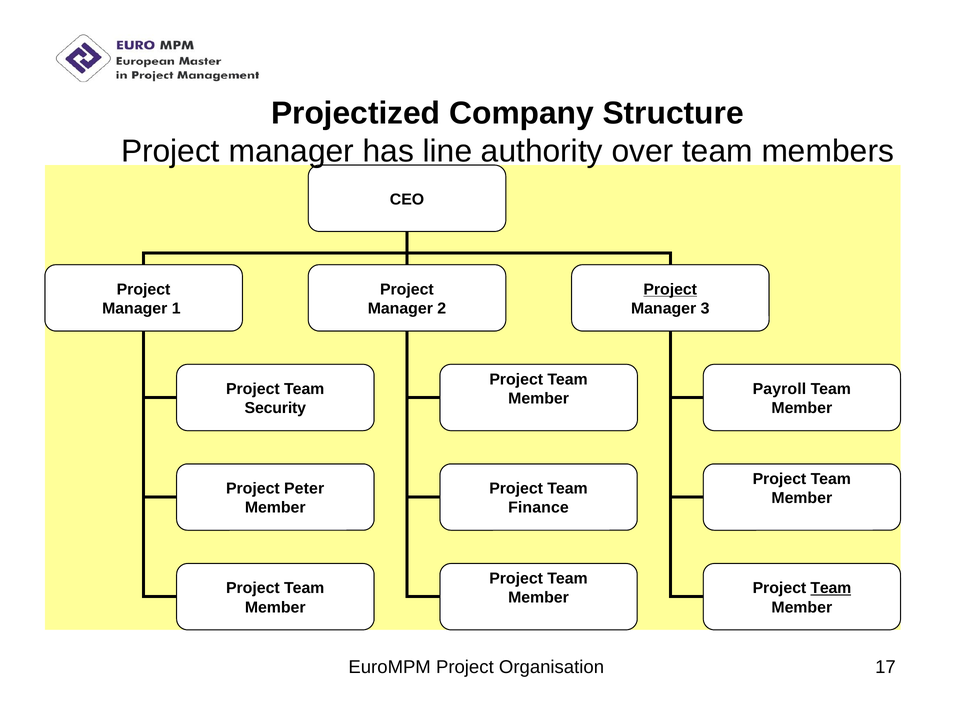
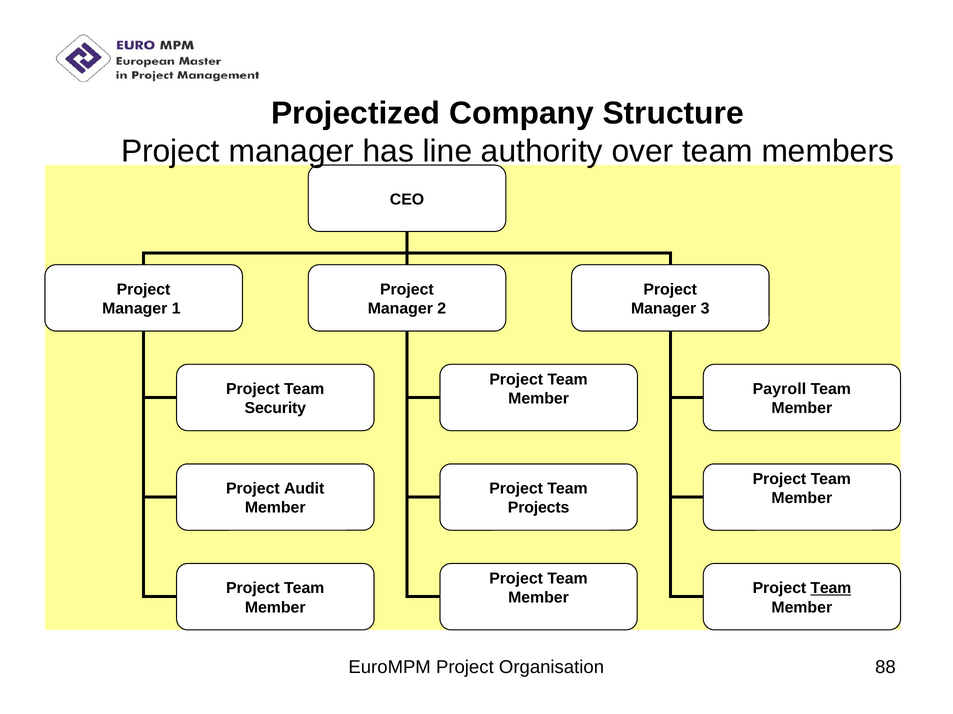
Project underline: present -> none (670, 290)
Peter: Peter -> Audit (304, 489)
Finance: Finance -> Projects (539, 508)
17: 17 -> 88 (885, 668)
